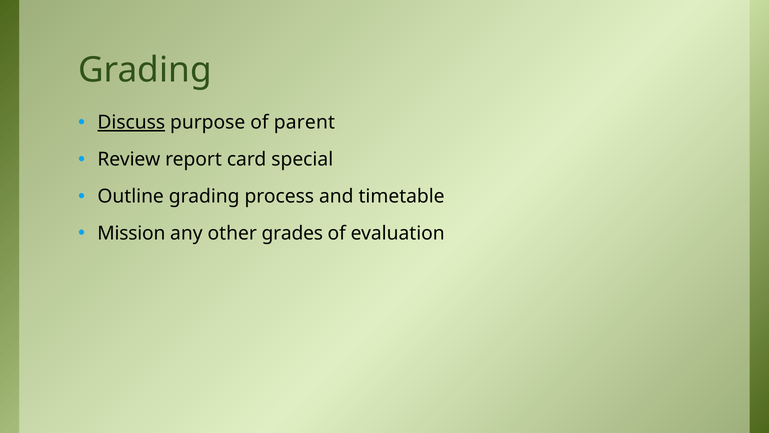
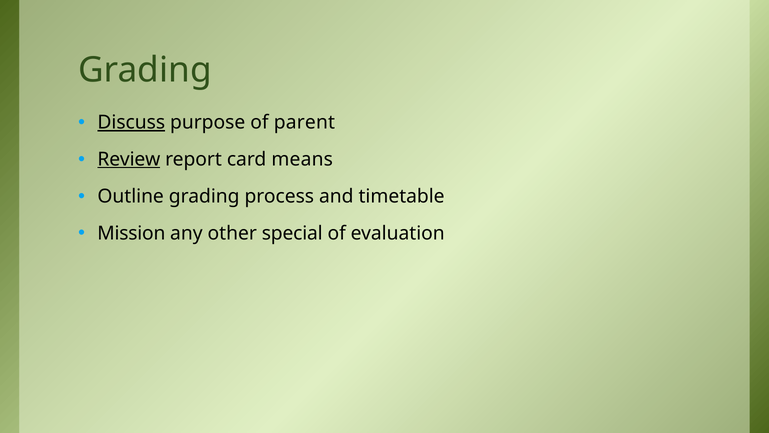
Review underline: none -> present (129, 159)
special: special -> means (302, 159)
grades: grades -> special (292, 233)
